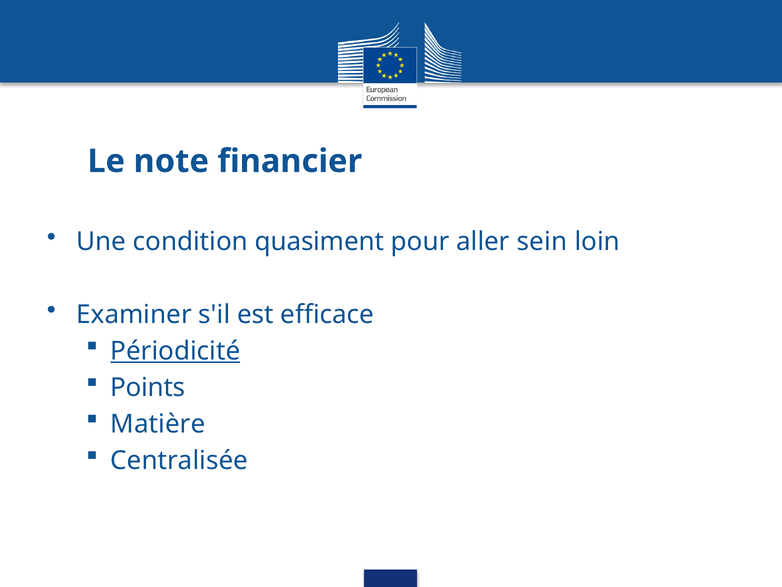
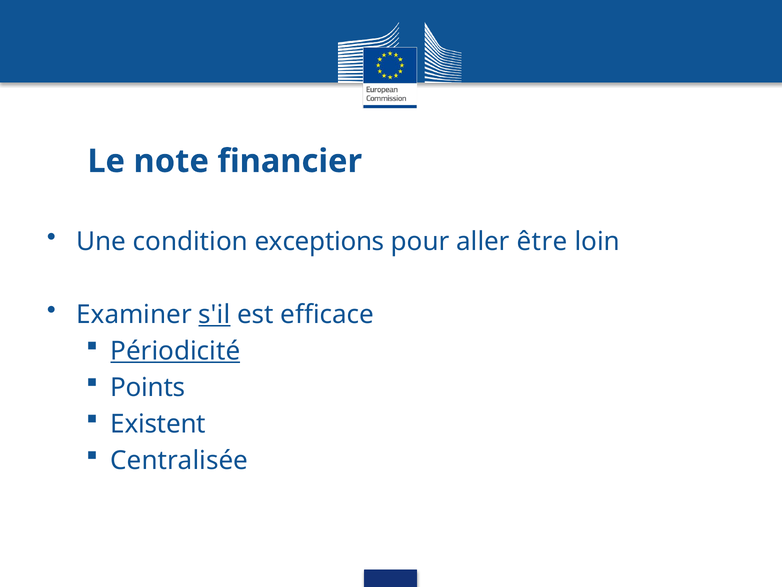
quasiment: quasiment -> exceptions (320, 241)
sein: sein -> être (542, 241)
s'il underline: none -> present (214, 314)
Matière: Matière -> Existent (158, 424)
